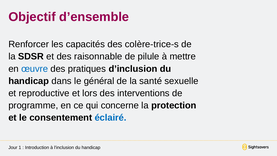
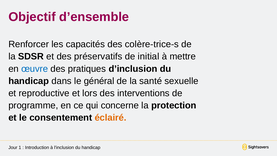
raisonnable: raisonnable -> préservatifs (98, 56)
pilule: pilule -> initial (149, 56)
éclairé colour: blue -> orange (111, 117)
